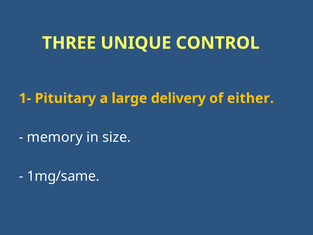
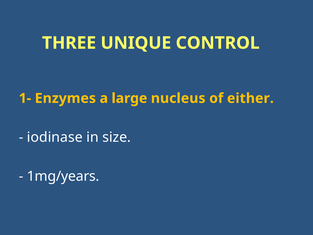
Pituitary: Pituitary -> Enzymes (65, 98)
delivery: delivery -> nucleus (178, 98)
memory: memory -> iodinase (55, 137)
1mg/same: 1mg/same -> 1mg/years (63, 176)
